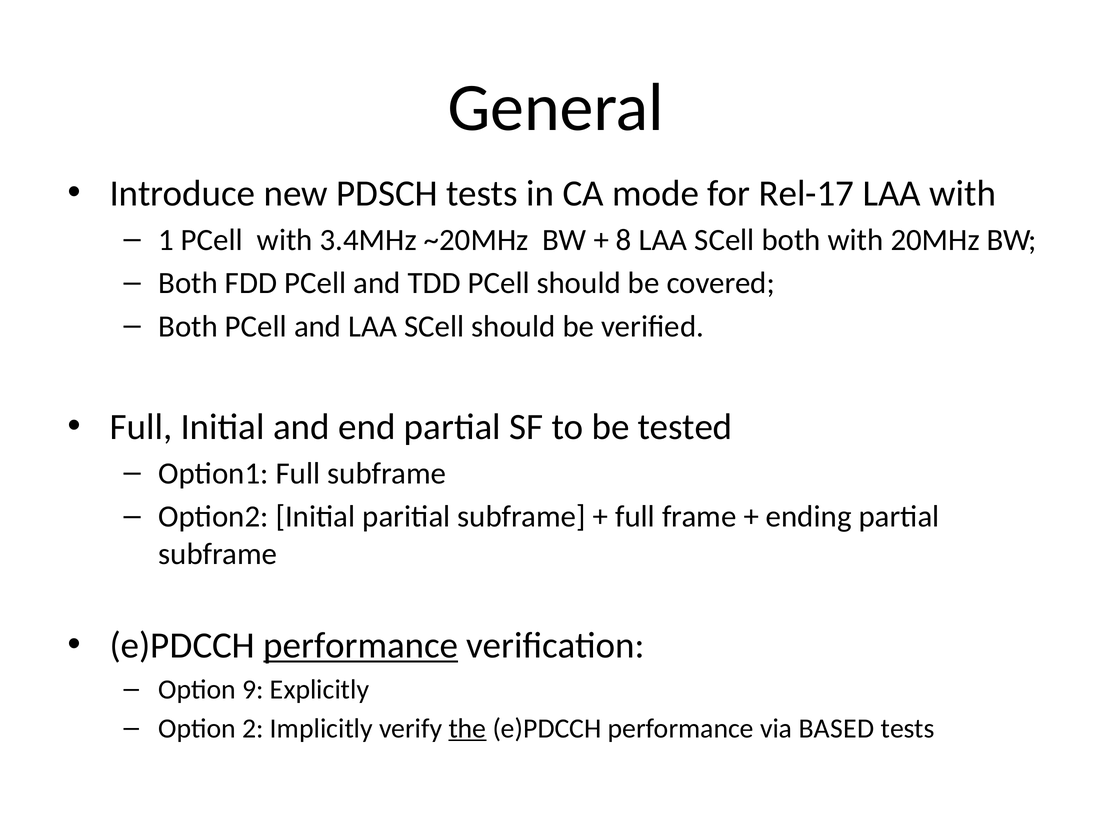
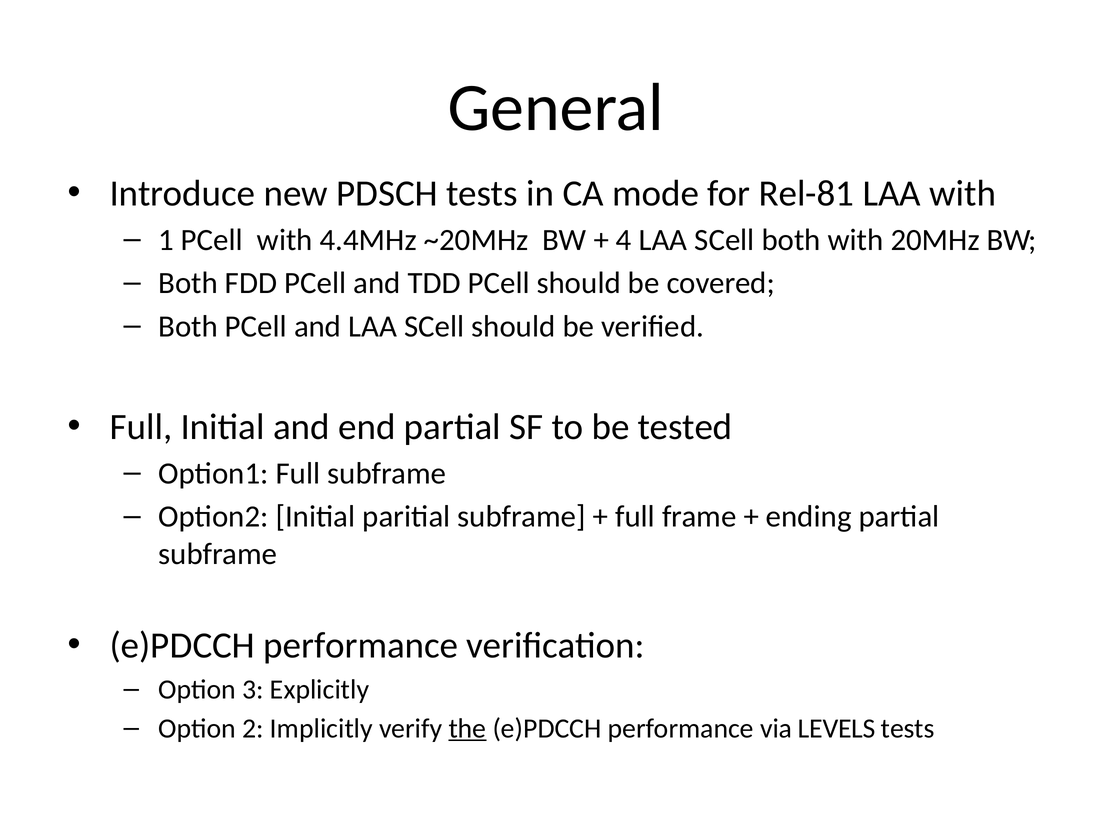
Rel-17: Rel-17 -> Rel-81 (806, 193)
3.4MHz: 3.4MHz -> 4.4MHz (368, 240)
8: 8 -> 4 (624, 240)
performance underline: present -> none (361, 646)
9: 9 -> 3 (253, 690)
BASED: BASED -> LEVELS (837, 728)
